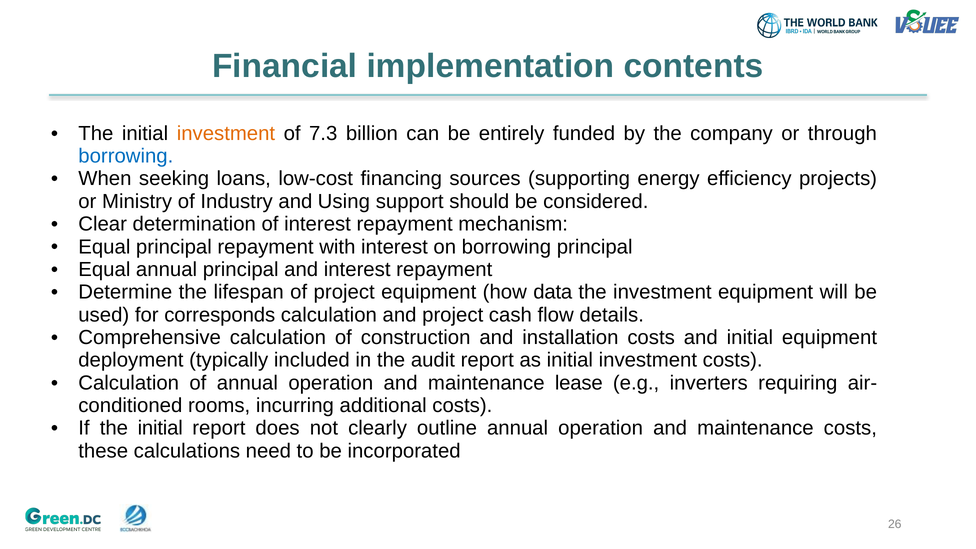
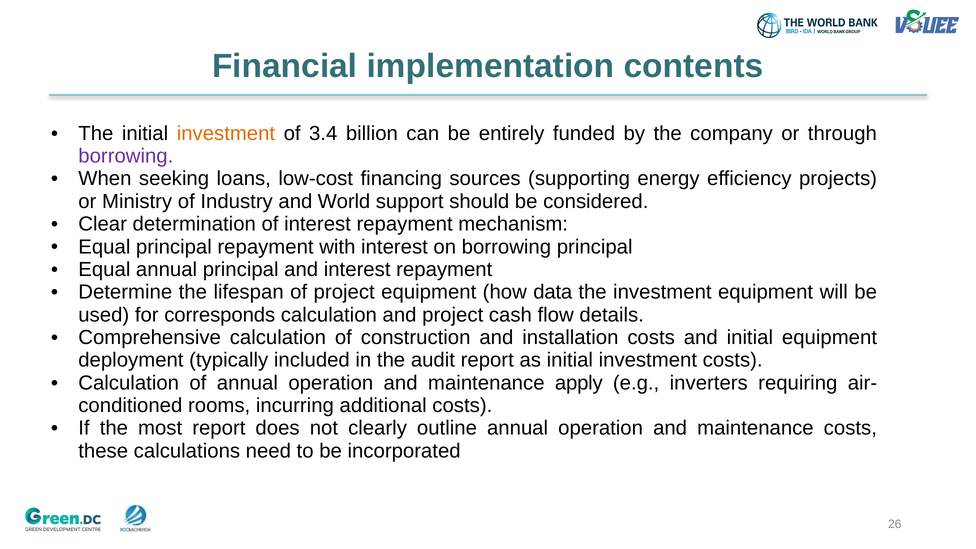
7.3: 7.3 -> 3.4 (323, 133)
borrowing colour: blue -> purple (126, 156)
Using: Using -> World (344, 201)
lease: lease -> apply (579, 383)
If the initial: initial -> most (160, 428)
